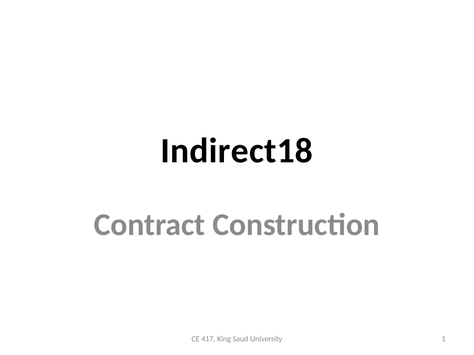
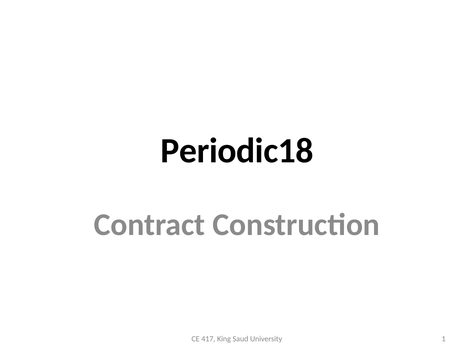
Indirect18: Indirect18 -> Periodic18 (237, 151)
